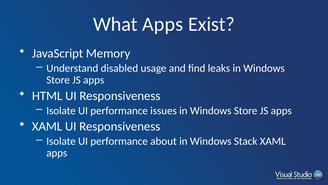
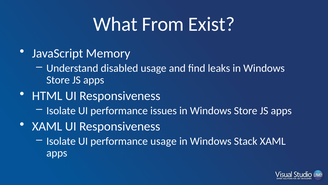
What Apps: Apps -> From (163, 24)
performance about: about -> usage (163, 141)
